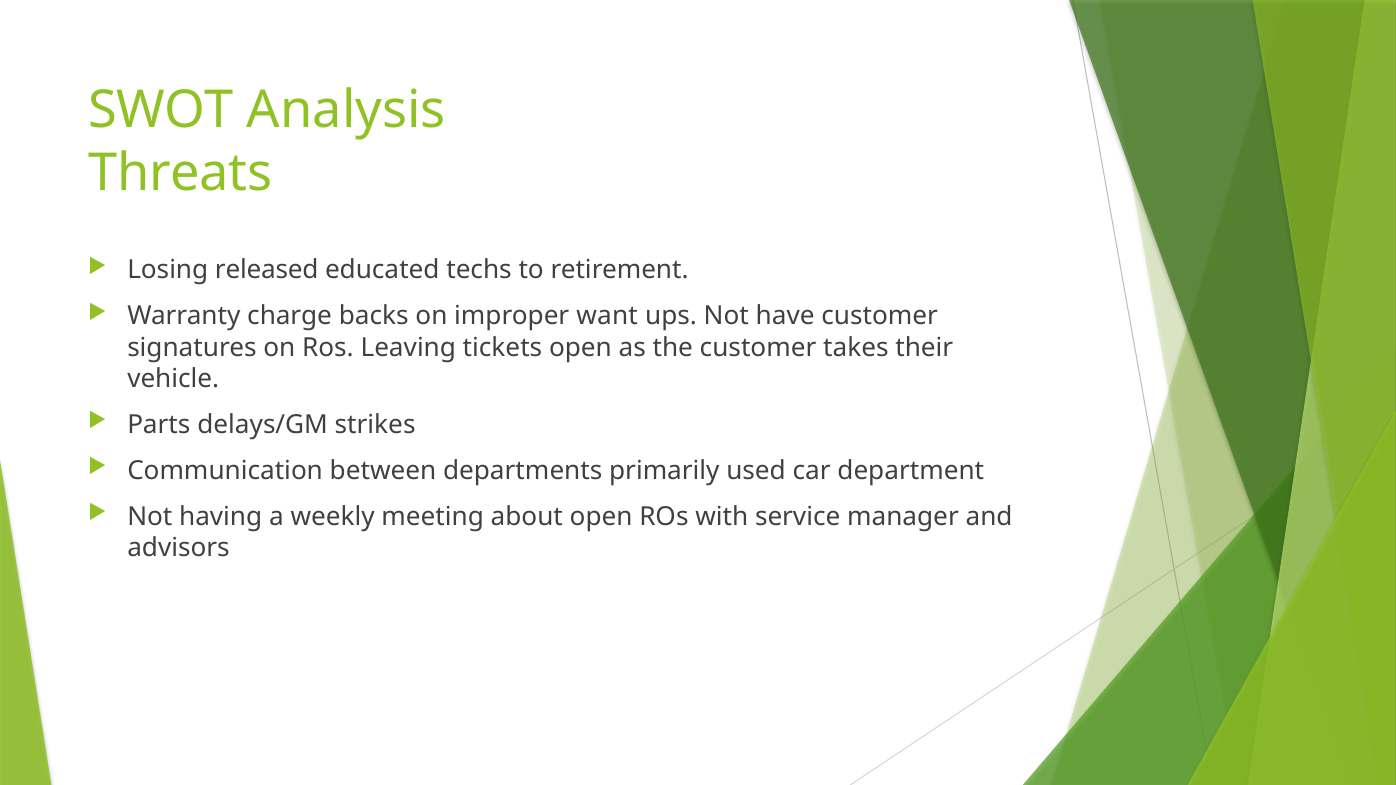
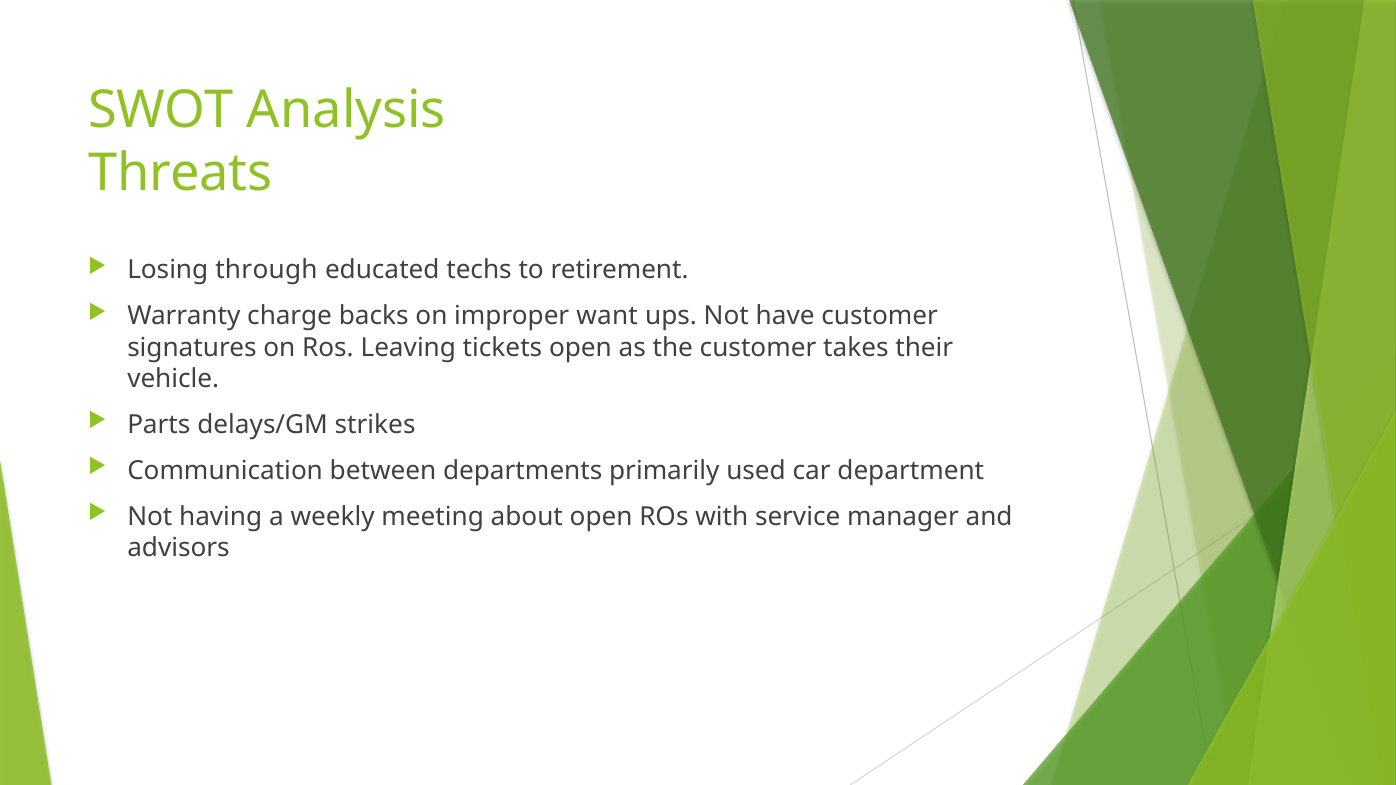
released: released -> through (266, 270)
